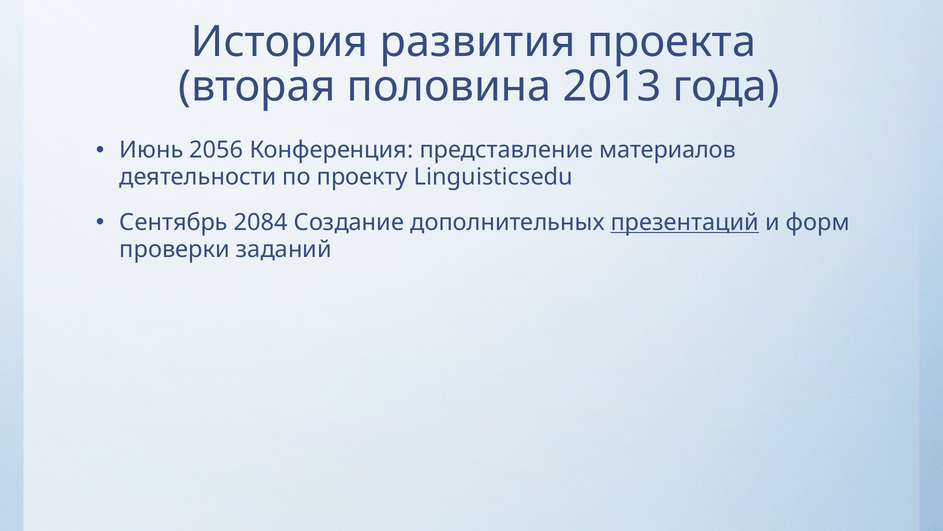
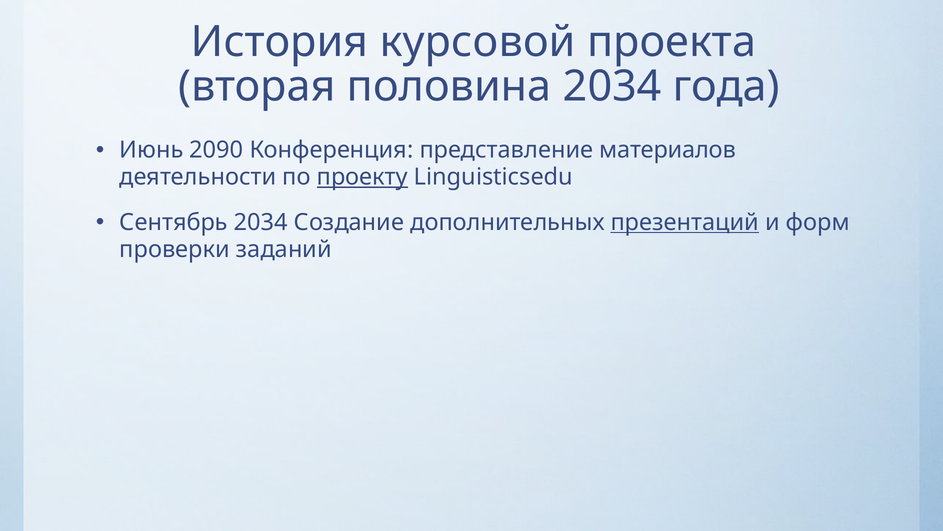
развития: развития -> курсовой (478, 42)
половина 2013: 2013 -> 2034 (612, 86)
2056: 2056 -> 2090 (216, 150)
проекту underline: none -> present (362, 177)
Сентябрь 2084: 2084 -> 2034 (261, 222)
